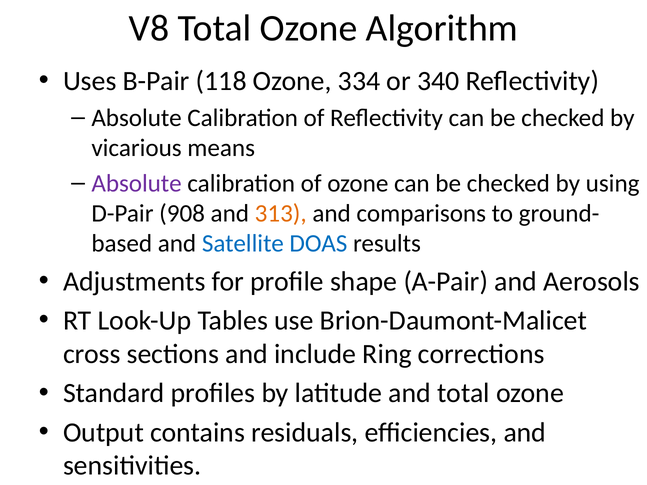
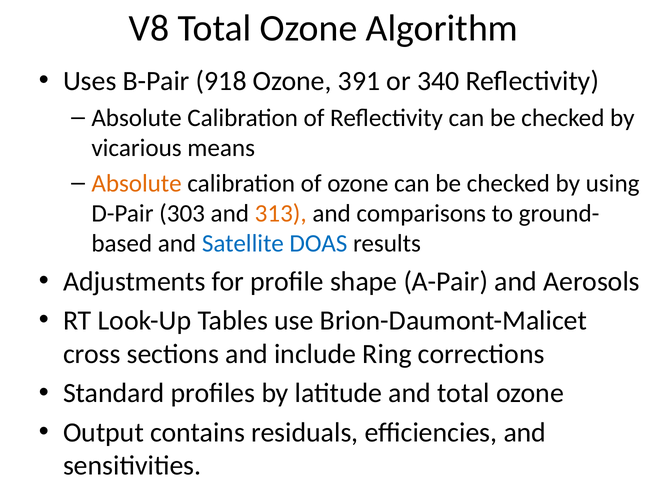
118: 118 -> 918 (221, 81)
334: 334 -> 391 (359, 81)
Absolute colour: purple -> orange (137, 183)
908: 908 -> 303 (182, 214)
